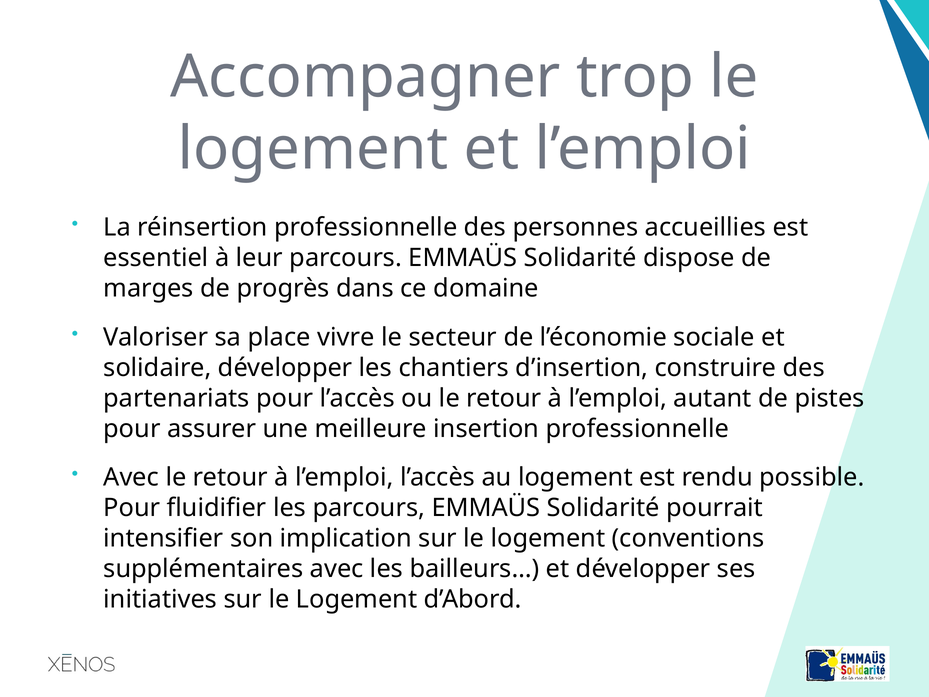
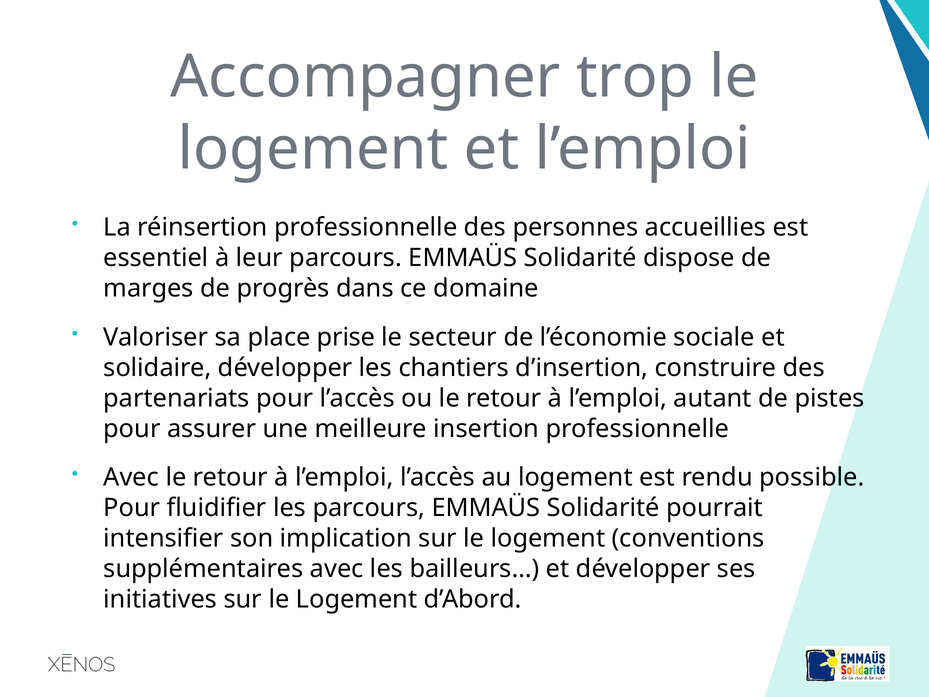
vivre: vivre -> prise (346, 337)
